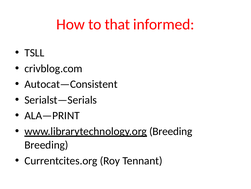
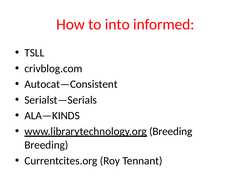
that: that -> into (117, 24)
ALA—PRINT: ALA—PRINT -> ALA—KINDS (52, 115)
